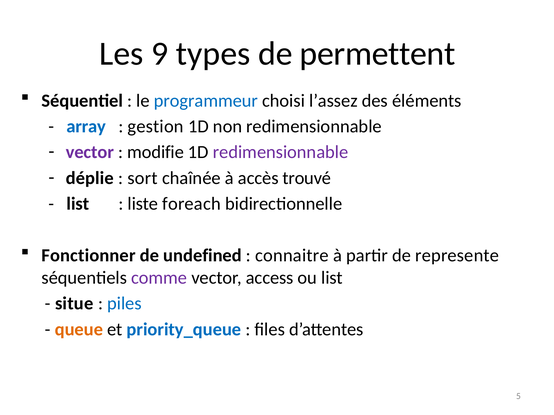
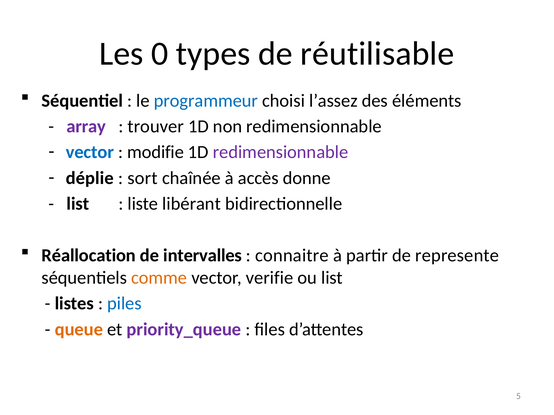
9: 9 -> 0 (160, 54)
permettent: permettent -> réutilisable (377, 54)
array colour: blue -> purple (86, 127)
gestion: gestion -> trouver (156, 127)
vector colour: purple -> blue (90, 152)
trouvé: trouvé -> donne (307, 178)
foreach: foreach -> libérant (192, 204)
Fonctionner: Fonctionner -> Réallocation (89, 256)
undefined: undefined -> intervalles (203, 256)
comme colour: purple -> orange (159, 278)
access: access -> verifie (270, 278)
situe: situe -> listes (74, 304)
priority_queue colour: blue -> purple (184, 330)
